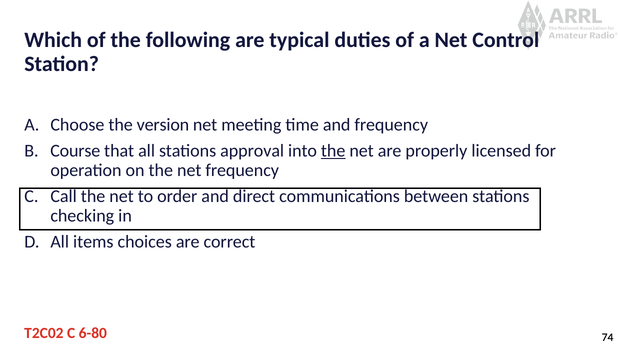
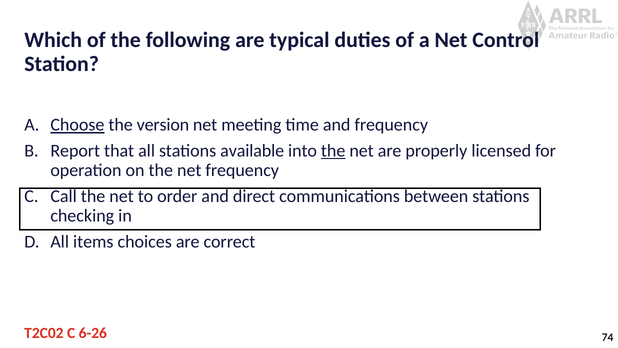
Choose underline: none -> present (77, 125)
Course: Course -> Report (75, 151)
approval: approval -> available (252, 151)
6-80: 6-80 -> 6-26 (93, 333)
